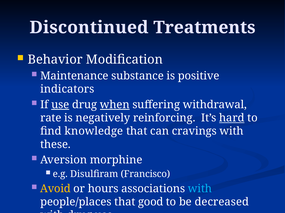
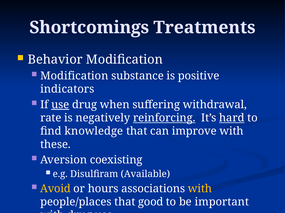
Discontinued: Discontinued -> Shortcomings (89, 28)
Maintenance: Maintenance -> Modification (74, 76)
when underline: present -> none (115, 105)
reinforcing underline: none -> present (164, 118)
cravings: cravings -> improve (194, 132)
morphine: morphine -> coexisting (116, 160)
Francisco: Francisco -> Available (145, 175)
with colour: light blue -> yellow (200, 189)
decreased: decreased -> important (222, 203)
